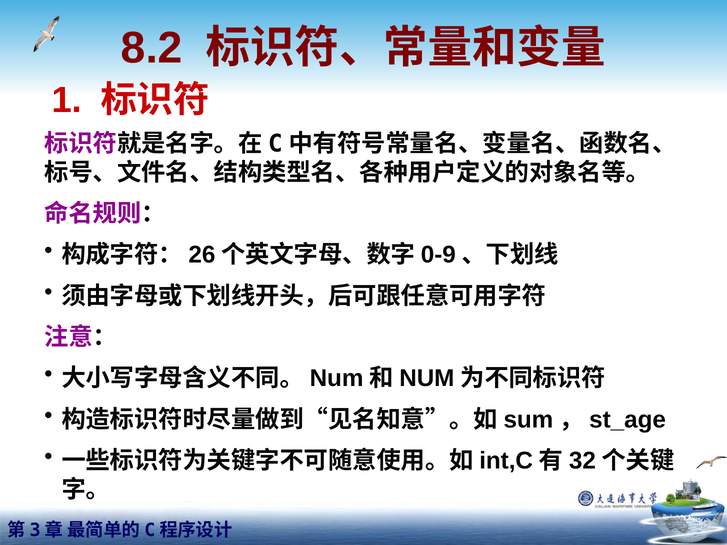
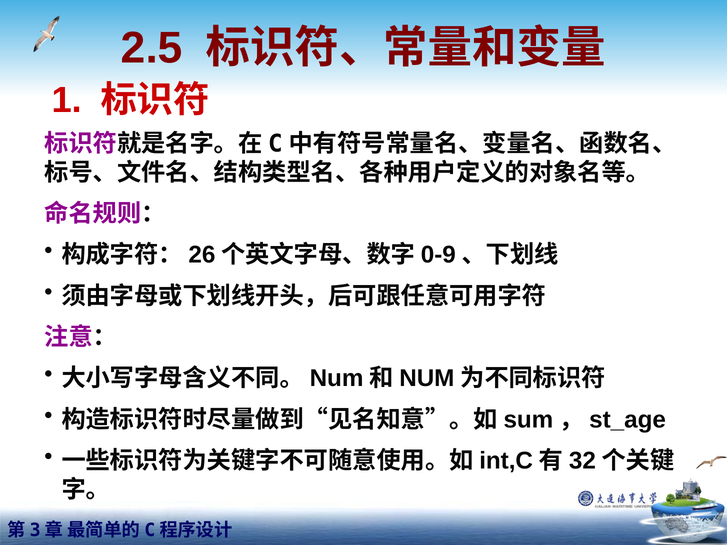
8.2: 8.2 -> 2.5 (152, 48)
